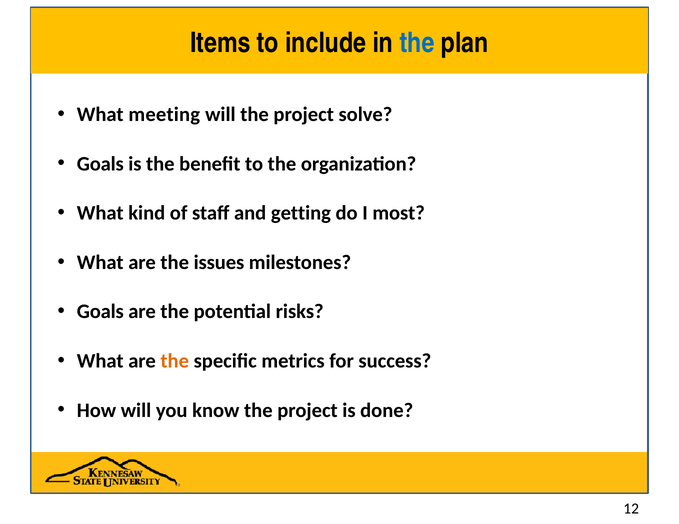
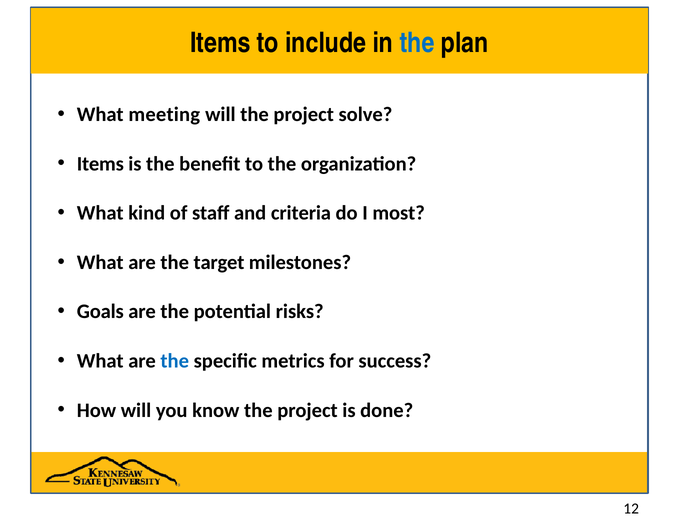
Goals: Goals -> Items (100, 164)
getting: getting -> criteria (301, 213)
issues: issues -> target (219, 263)
the colour: orange -> blue (175, 361)
